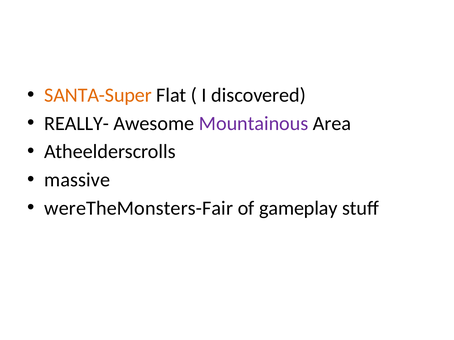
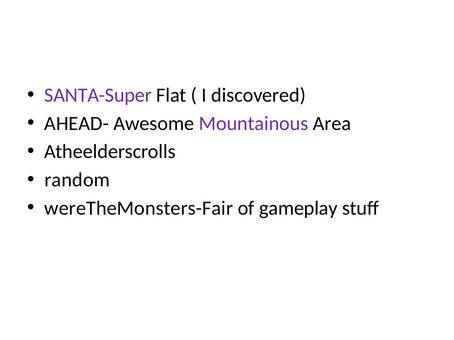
SANTA-Super colour: orange -> purple (98, 95)
REALLY-: REALLY- -> AHEAD- (77, 124)
massive: massive -> random (77, 180)
